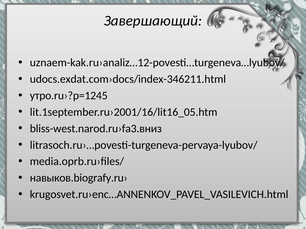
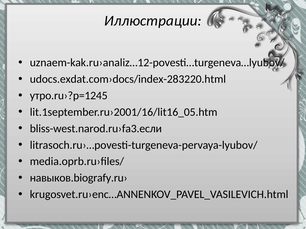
Завершающий: Завершающий -> Иллюстрации (153, 21)
udocs.exdat.com›docs/index-346211.html: udocs.exdat.com›docs/index-346211.html -> udocs.exdat.com›docs/index-283220.html (128, 79)
bliss-west.narod.ru›fa3.вниз: bliss-west.narod.ru›fa3.вниз -> bliss-west.narod.ru›fa3.если (96, 129)
